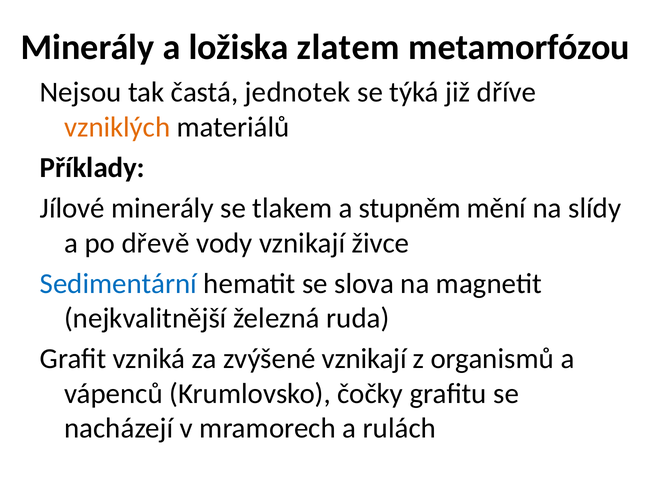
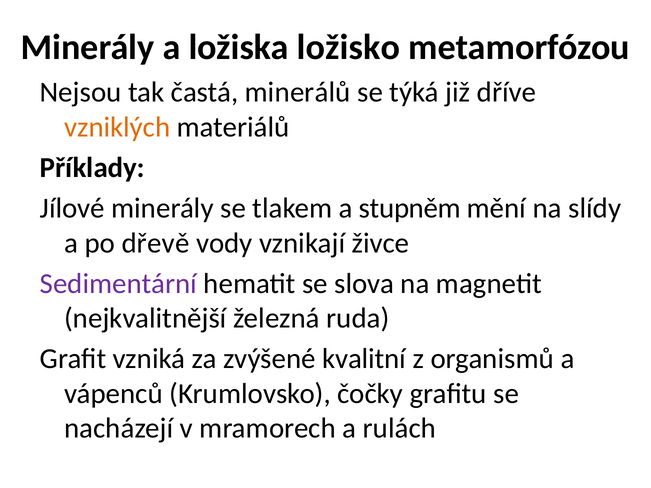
zlatem: zlatem -> ložisko (348, 47)
jednotek: jednotek -> minerálů (298, 92)
Sedimentární colour: blue -> purple (118, 284)
zvýšené vznikají: vznikají -> kvalitní (364, 359)
